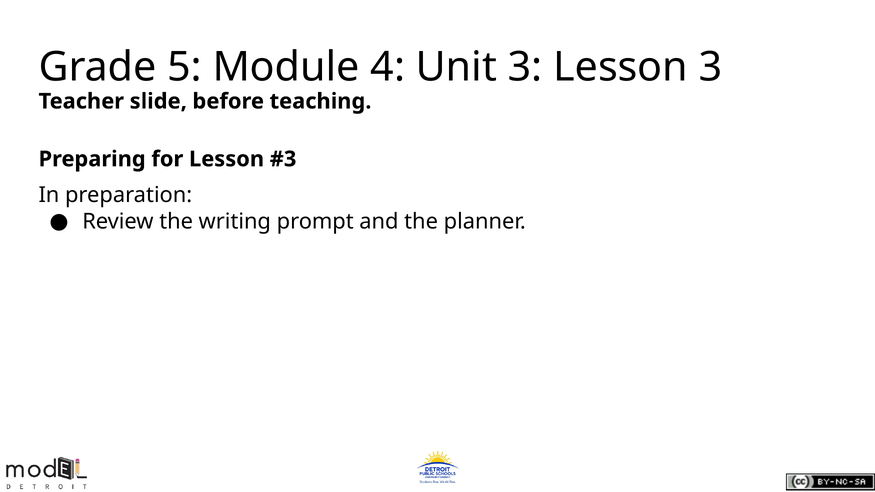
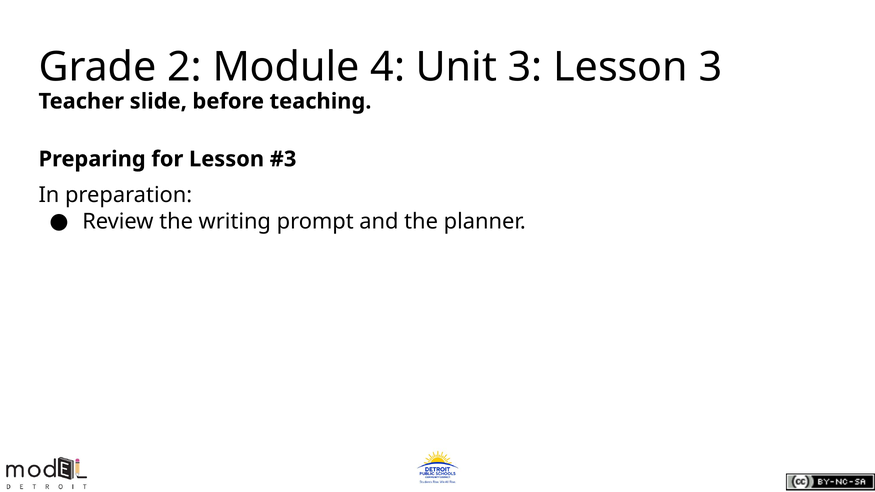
5: 5 -> 2 (185, 67)
